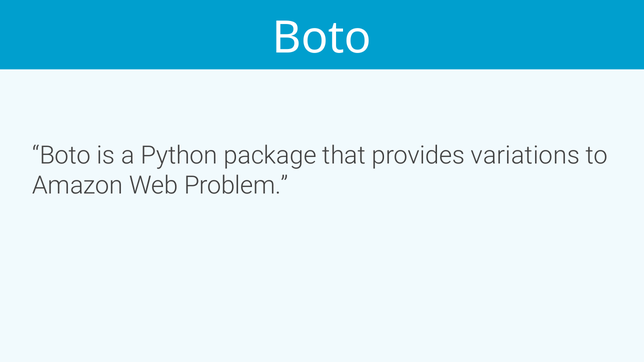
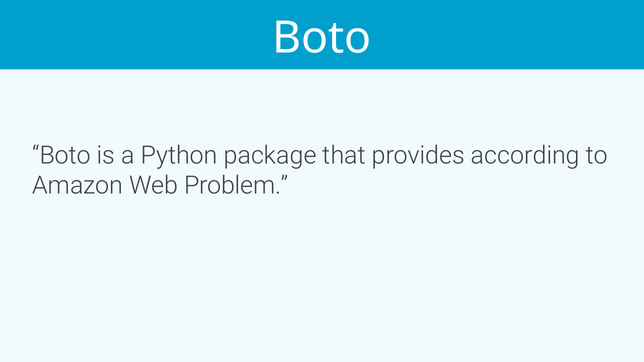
variations: variations -> according (525, 156)
